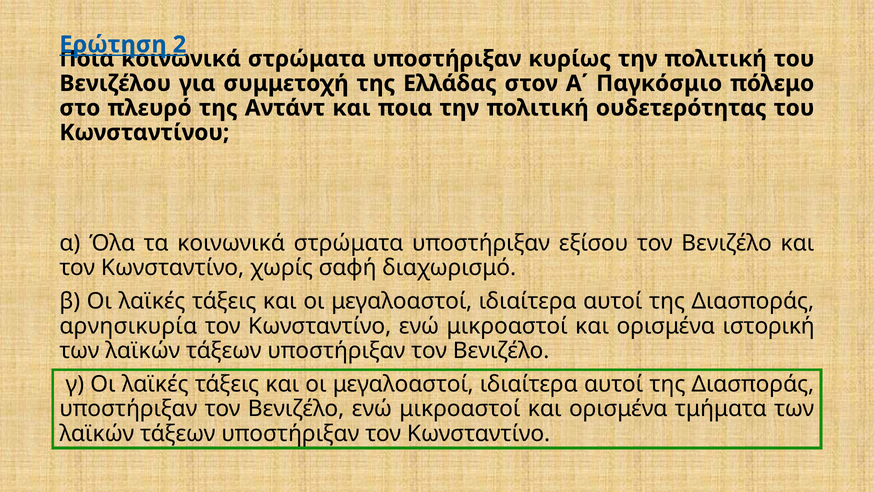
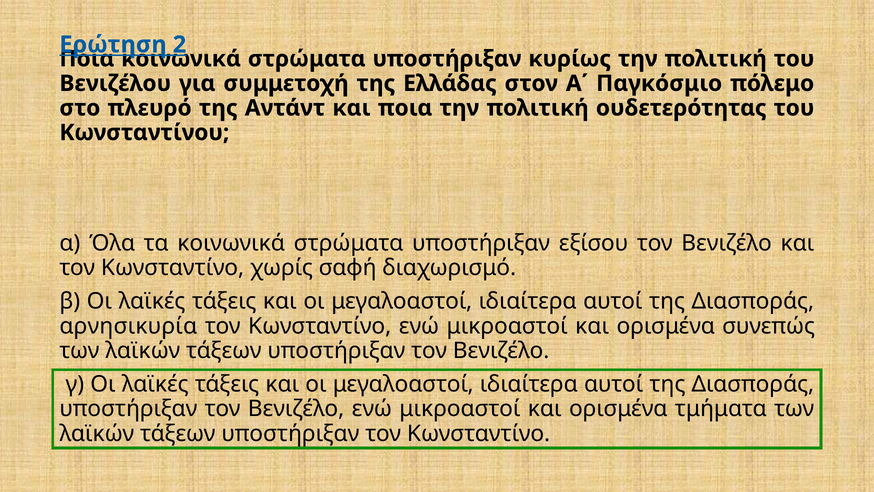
ιστορική: ιστορική -> συνεπώς (769, 326)
